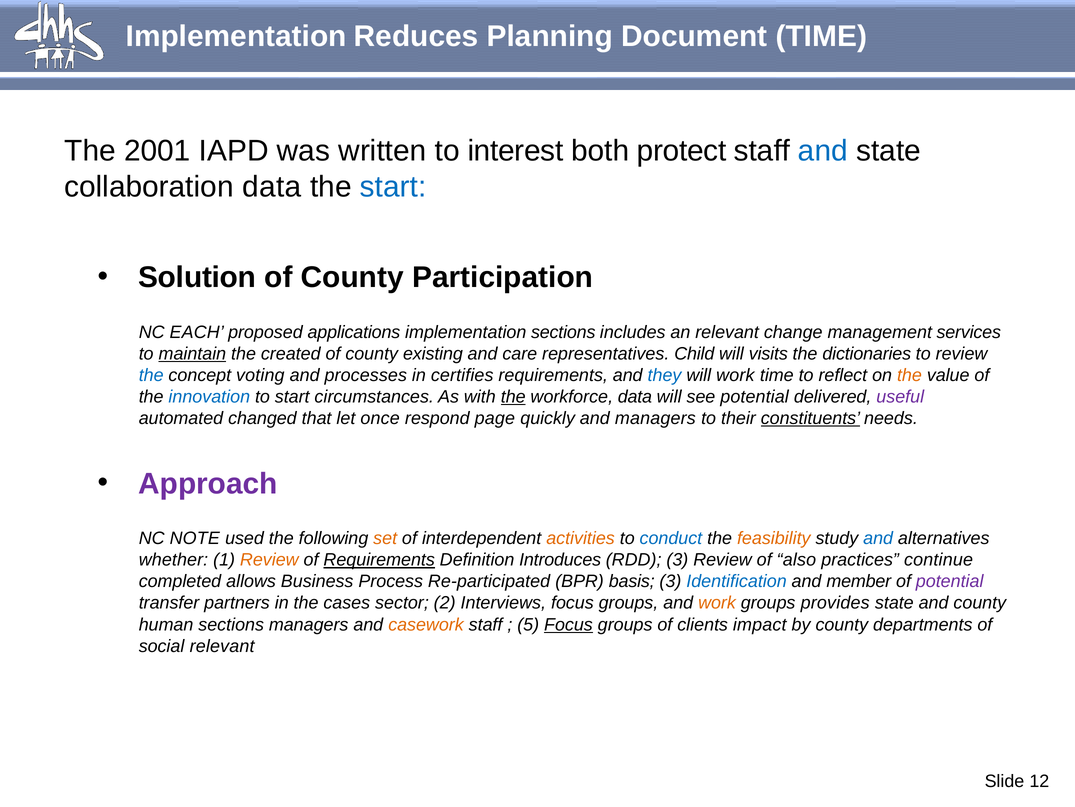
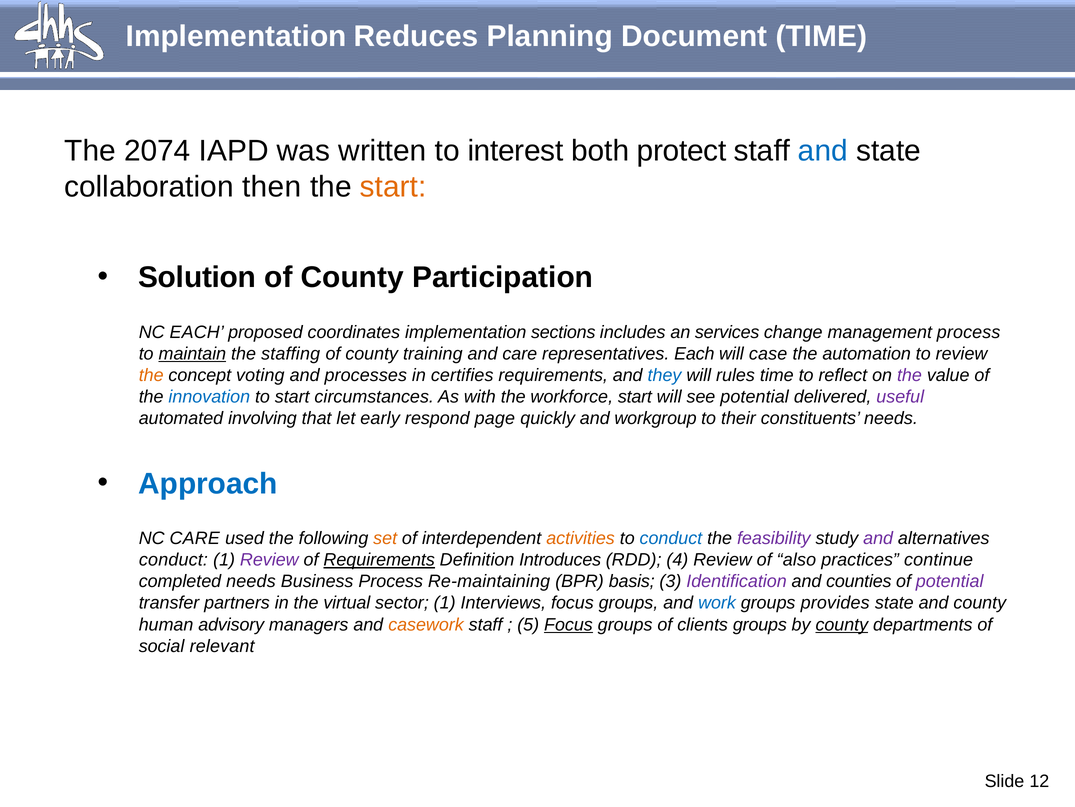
2001: 2001 -> 2074 (157, 151)
collaboration data: data -> then (272, 187)
start colour: blue -> orange (393, 187)
applications: applications -> coordinates (354, 332)
an relevant: relevant -> services (727, 332)
management services: services -> process (969, 332)
created: created -> staffing (291, 353)
existing: existing -> training (433, 353)
representatives Child: Child -> Each (694, 353)
visits: visits -> case (768, 353)
dictionaries: dictionaries -> automation (867, 353)
the colour: blue -> orange (151, 375)
will work: work -> rules (735, 375)
the colour: orange -> purple (909, 375)
the underline: present -> none (513, 396)
workforce data: data -> start (635, 396)
changed: changed -> involving (262, 418)
once: once -> early (380, 418)
and managers: managers -> workgroup (656, 418)
constituents underline: present -> none (810, 418)
Approach colour: purple -> blue (208, 483)
NC NOTE: NOTE -> CARE (195, 538)
feasibility colour: orange -> purple (774, 538)
and colour: blue -> purple (878, 538)
whether: whether -> conduct (173, 560)
Review colour: orange -> purple (269, 560)
RDD 3: 3 -> 4 (677, 560)
completed allows: allows -> needs (251, 581)
Re-participated: Re-participated -> Re-maintaining (489, 581)
Identification colour: blue -> purple (737, 581)
member: member -> counties (859, 581)
cases: cases -> virtual (347, 603)
sector 2: 2 -> 1 (445, 603)
work colour: orange -> blue (717, 603)
human sections: sections -> advisory (231, 624)
clients impact: impact -> groups (760, 624)
county underline: none -> present (842, 624)
